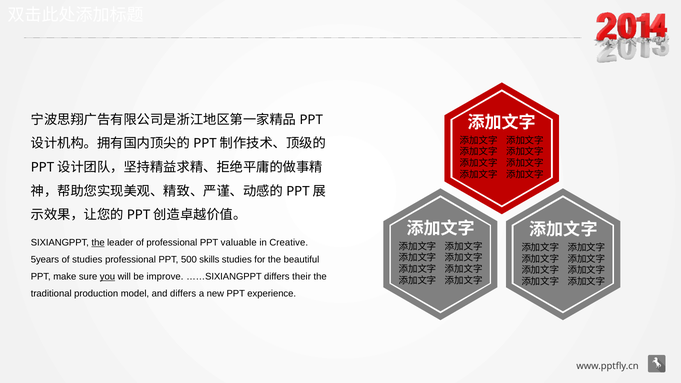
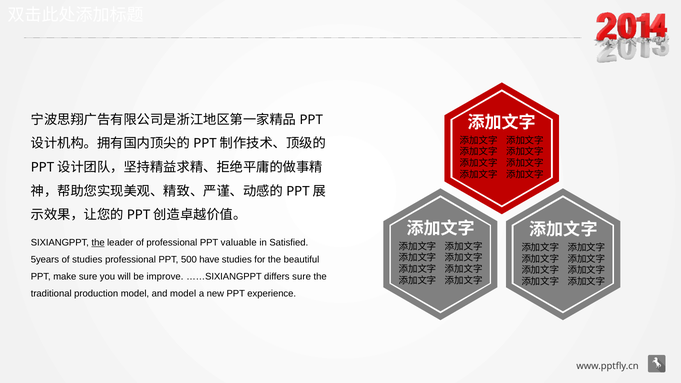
Creative: Creative -> Satisfied (289, 243)
skills: skills -> have (209, 260)
you underline: present -> none (107, 277)
differs their: their -> sure (302, 277)
and differs: differs -> model (183, 294)
